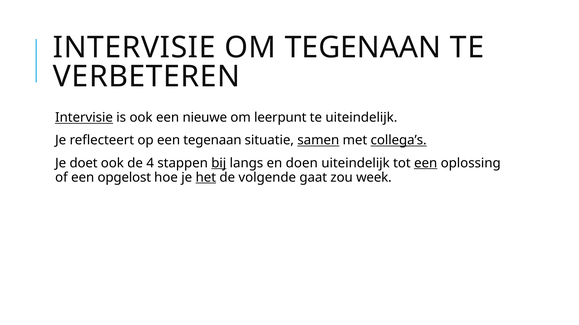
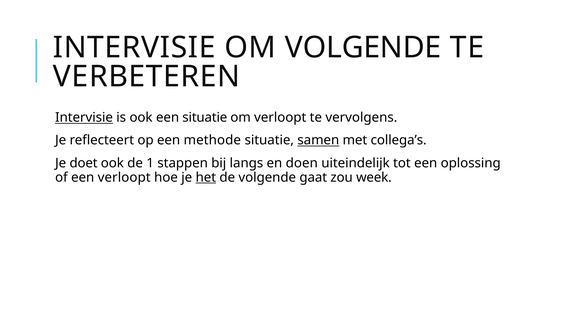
OM TEGENAAN: TEGENAAN -> VOLGENDE (363, 48)
een nieuwe: nieuwe -> situatie (205, 118)
om leerpunt: leerpunt -> verloopt (280, 118)
te uiteindelijk: uiteindelijk -> vervolgens (361, 118)
een tegenaan: tegenaan -> methode (212, 141)
collega’s underline: present -> none (399, 141)
4: 4 -> 1 (150, 163)
bij underline: present -> none (219, 163)
een underline: present -> none (426, 163)
een opgelost: opgelost -> verloopt (124, 178)
